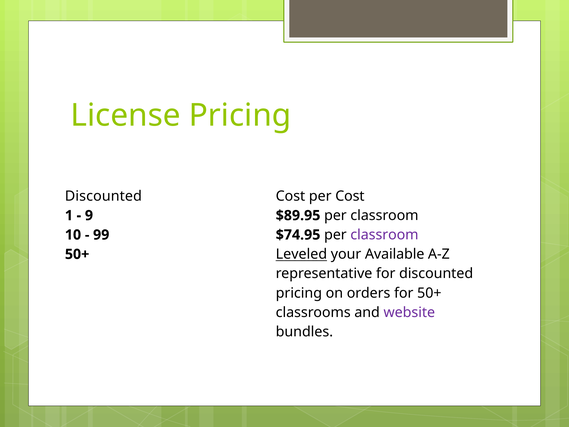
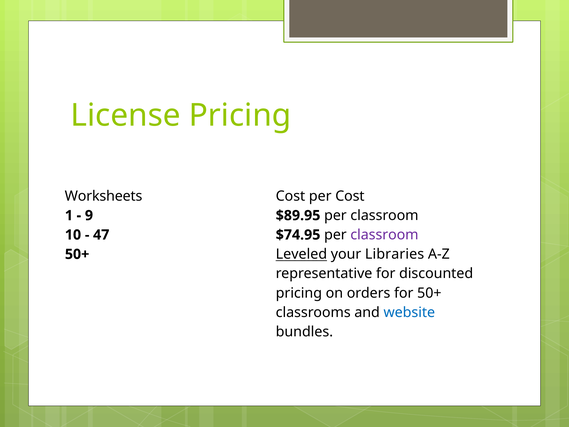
Discounted: Discounted -> Worksheets (104, 196)
99: 99 -> 47 (101, 235)
Available: Available -> Libraries (395, 254)
website colour: purple -> blue (409, 312)
